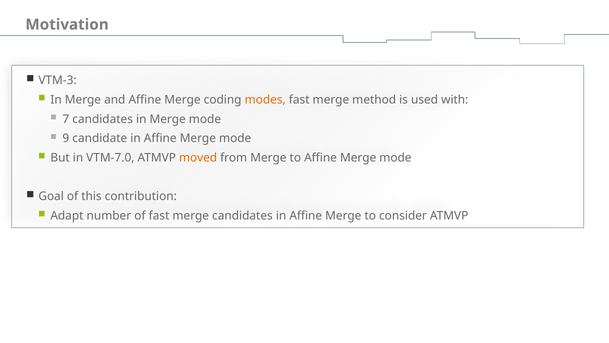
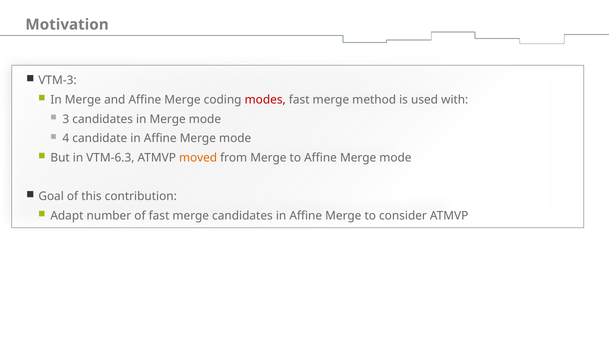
modes colour: orange -> red (265, 100)
7: 7 -> 3 (66, 119)
9: 9 -> 4 (66, 138)
VTM-7.0: VTM-7.0 -> VTM-6.3 (110, 158)
